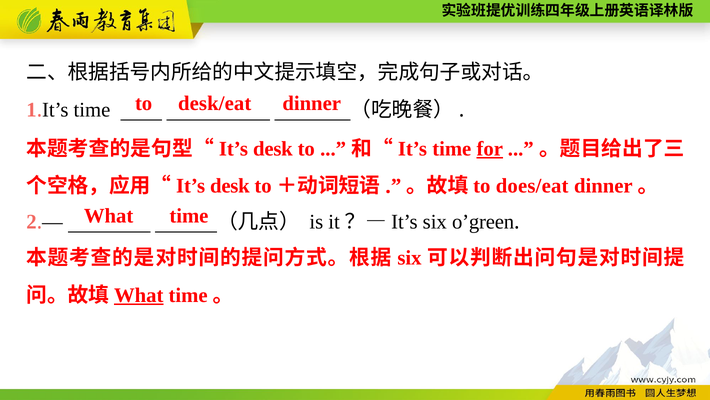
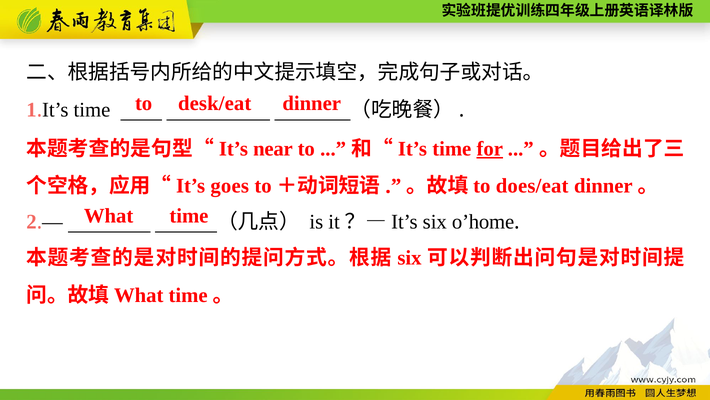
desk: desk -> near (273, 149)
desk: desk -> goes (230, 186)
o’green: o’green -> o’home (483, 222)
What underline: present -> none (139, 295)
